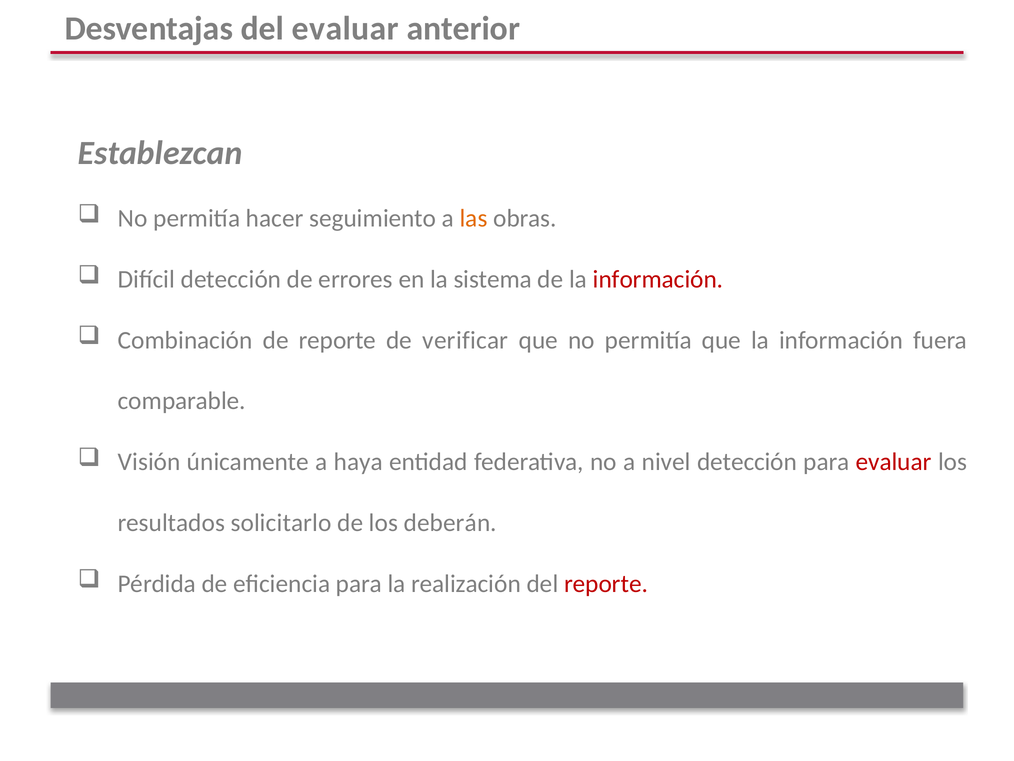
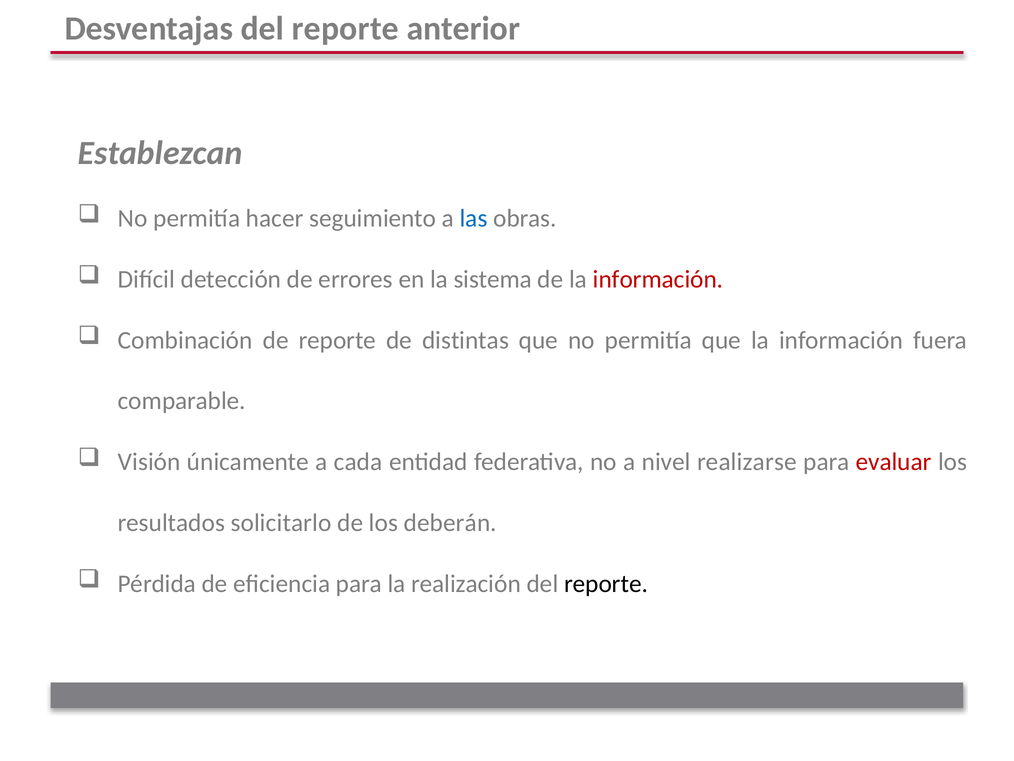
Desventajas del evaluar: evaluar -> reporte (345, 29)
las colour: orange -> blue (474, 218)
verificar: verificar -> distintas (466, 340)
haya: haya -> cada (358, 462)
nivel detección: detección -> realizarse (747, 462)
reporte colour: red -> black (606, 583)
